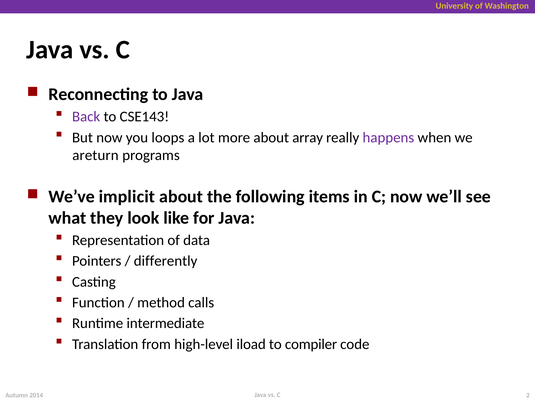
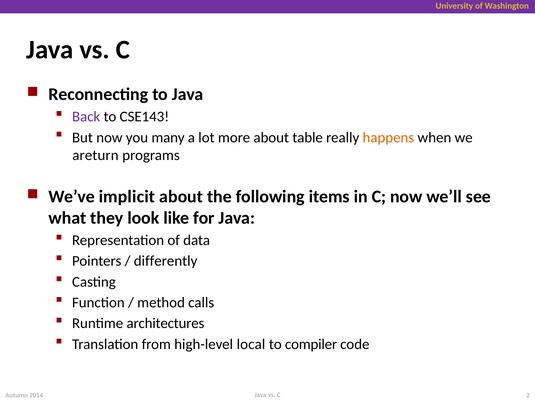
loops: loops -> many (168, 138)
array: array -> table (308, 138)
happens colour: purple -> orange (388, 138)
intermediate: intermediate -> architectures (165, 324)
iload: iload -> local (251, 344)
